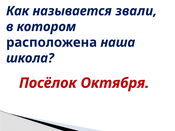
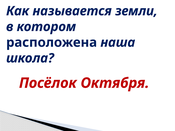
звали: звали -> земли (136, 11)
